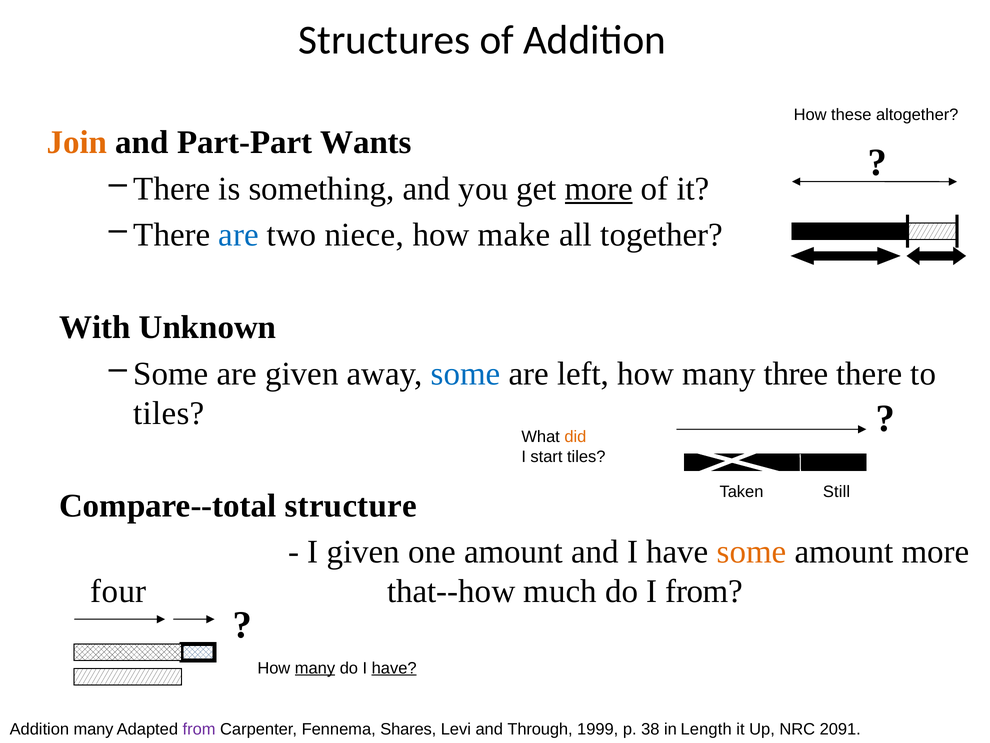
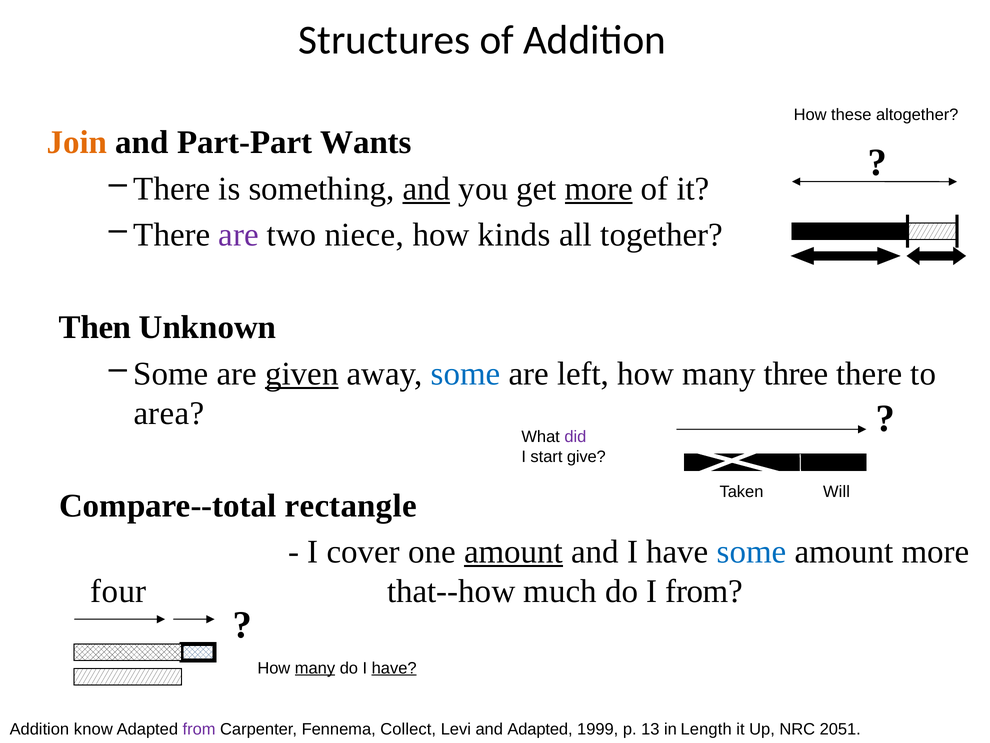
and underline: none -> present (426, 189)
are colour: blue -> purple (239, 235)
make: make -> kinds (514, 235)
With: With -> Then (95, 327)
given underline: none -> present (302, 373)
tiles: tiles -> area (169, 413)
did colour: orange -> purple (575, 437)
start tiles: tiles -> give (586, 456)
Still: Still -> Will (837, 491)
structure: structure -> rectangle (351, 505)
I given: given -> cover (363, 552)
amount underline: none -> present (513, 552)
some colour: orange -> blue (752, 552)
Addition many: many -> know (93, 729)
Shares: Shares -> Collect (408, 729)
and Through: Through -> Adapted (540, 729)
38: 38 -> 13 (650, 729)
2091: 2091 -> 2051 (840, 729)
